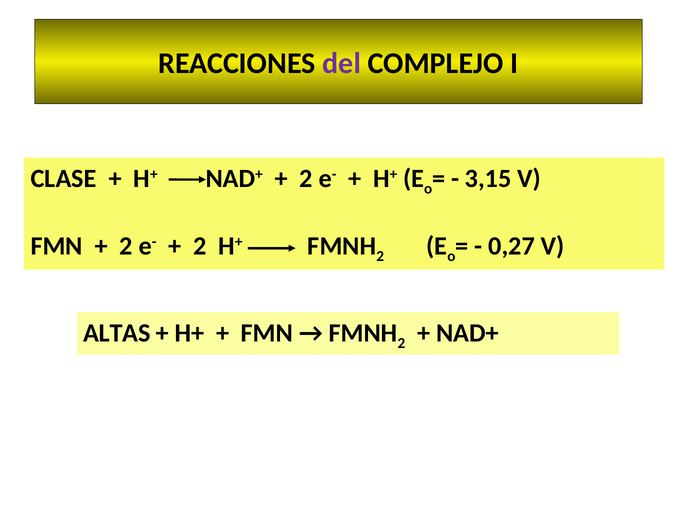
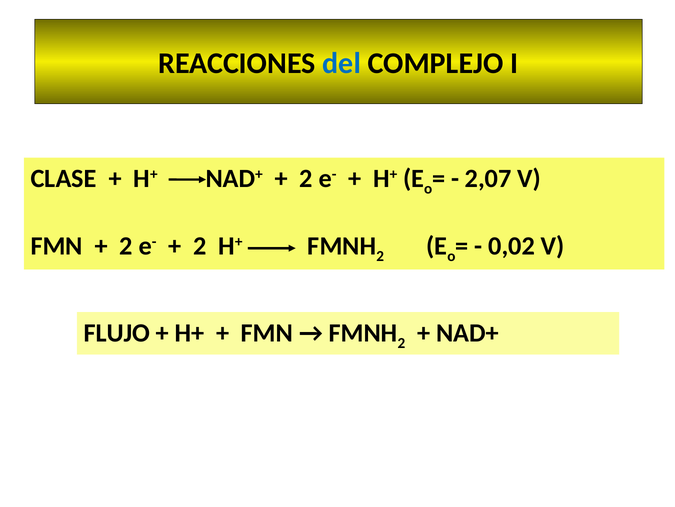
del colour: purple -> blue (342, 63)
3,15: 3,15 -> 2,07 (488, 178)
0,27: 0,27 -> 0,02 (512, 246)
ALTAS: ALTAS -> FLUJO (117, 333)
